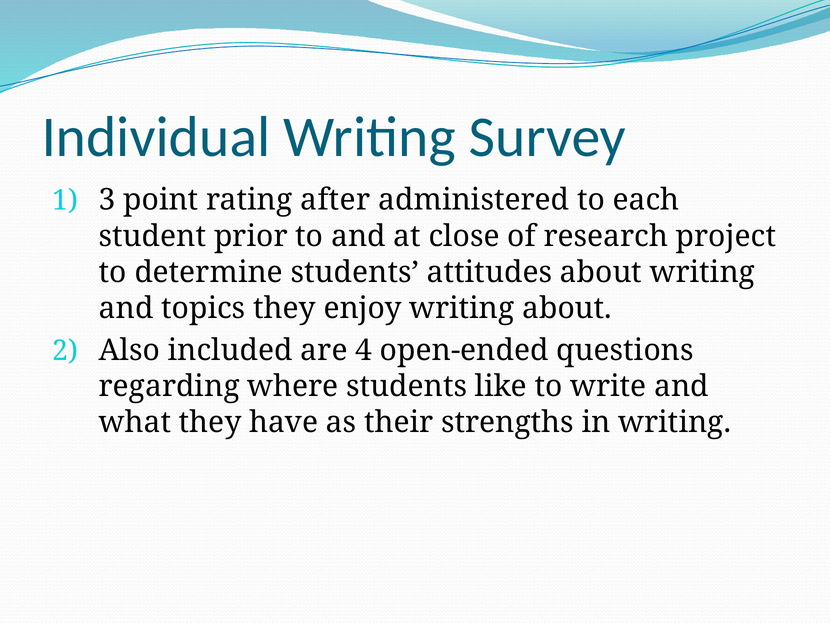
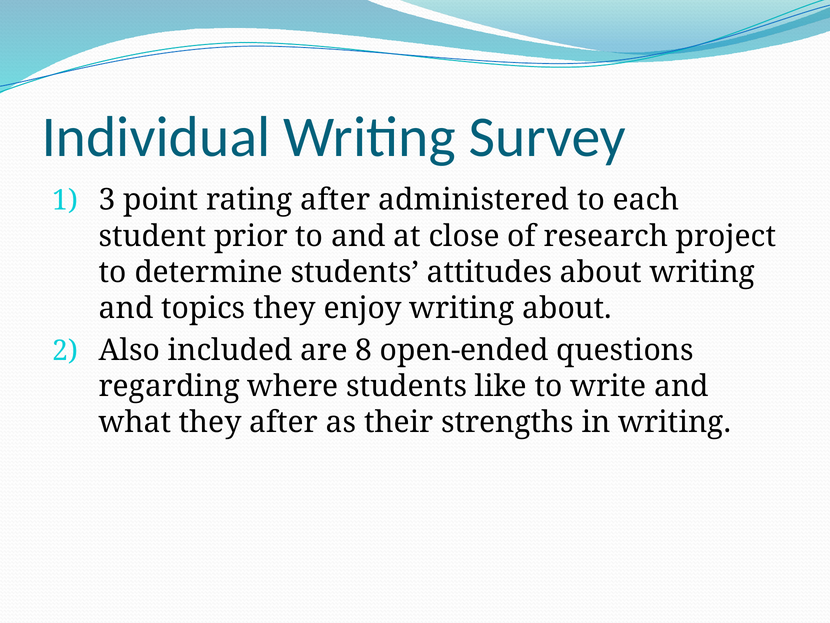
4: 4 -> 8 (364, 350)
they have: have -> after (284, 422)
